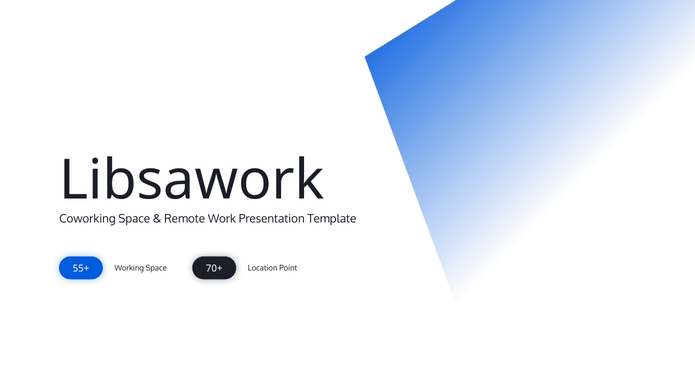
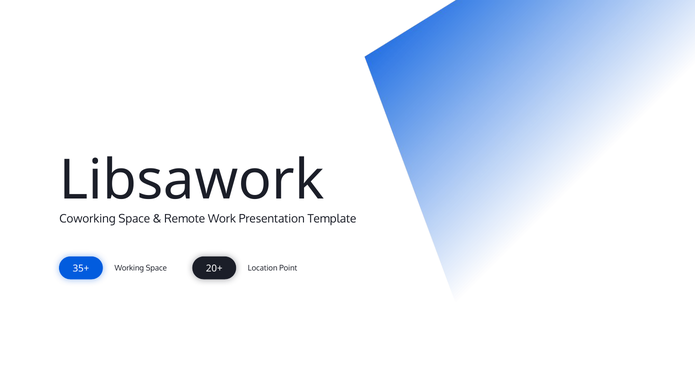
55+: 55+ -> 35+ (81, 268)
70+: 70+ -> 20+ (214, 268)
